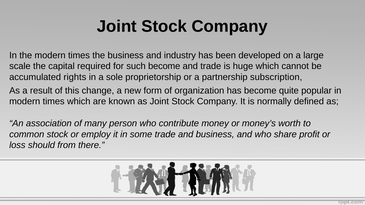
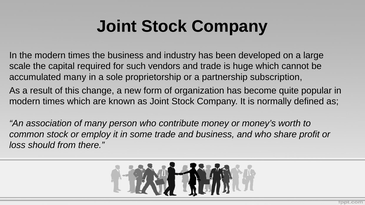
such become: become -> vendors (164, 66)
accumulated rights: rights -> many (75, 77)
